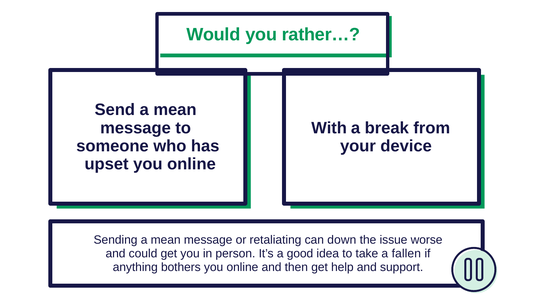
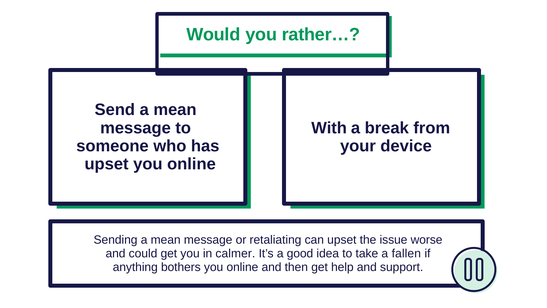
can down: down -> upset (342, 240)
person: person -> calmer (235, 253)
